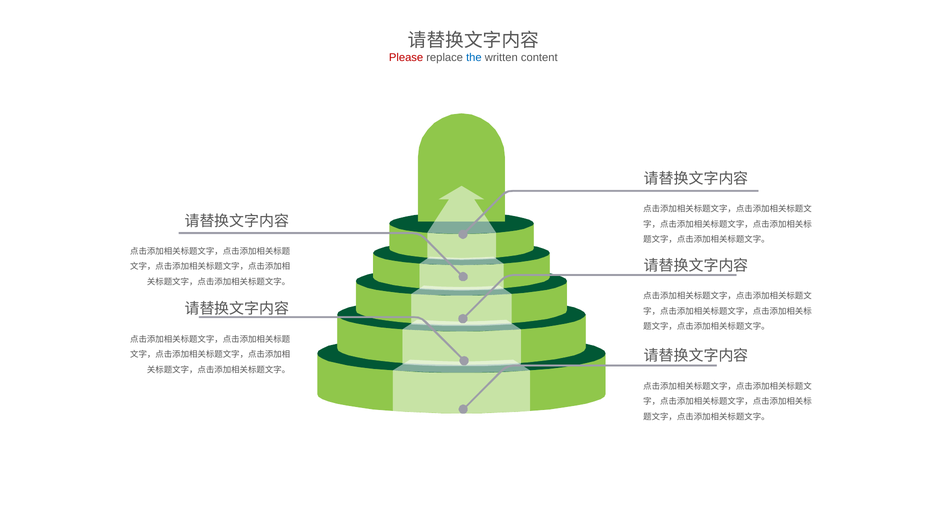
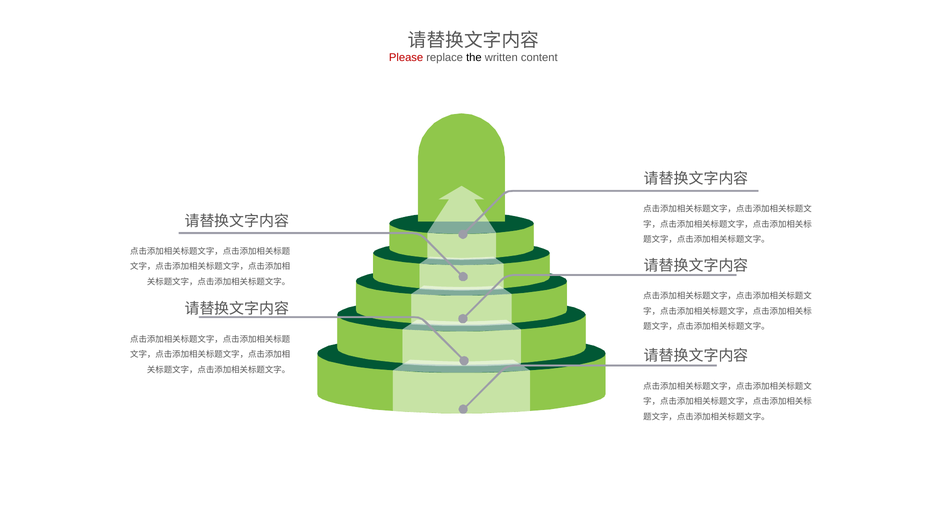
the colour: blue -> black (474, 58)
